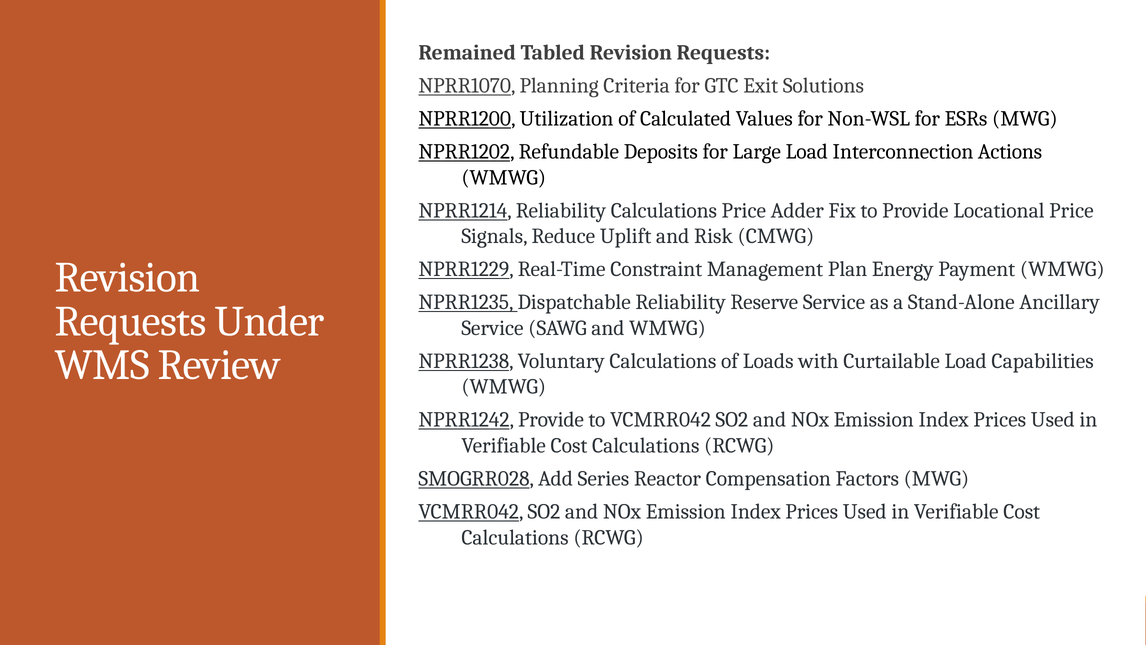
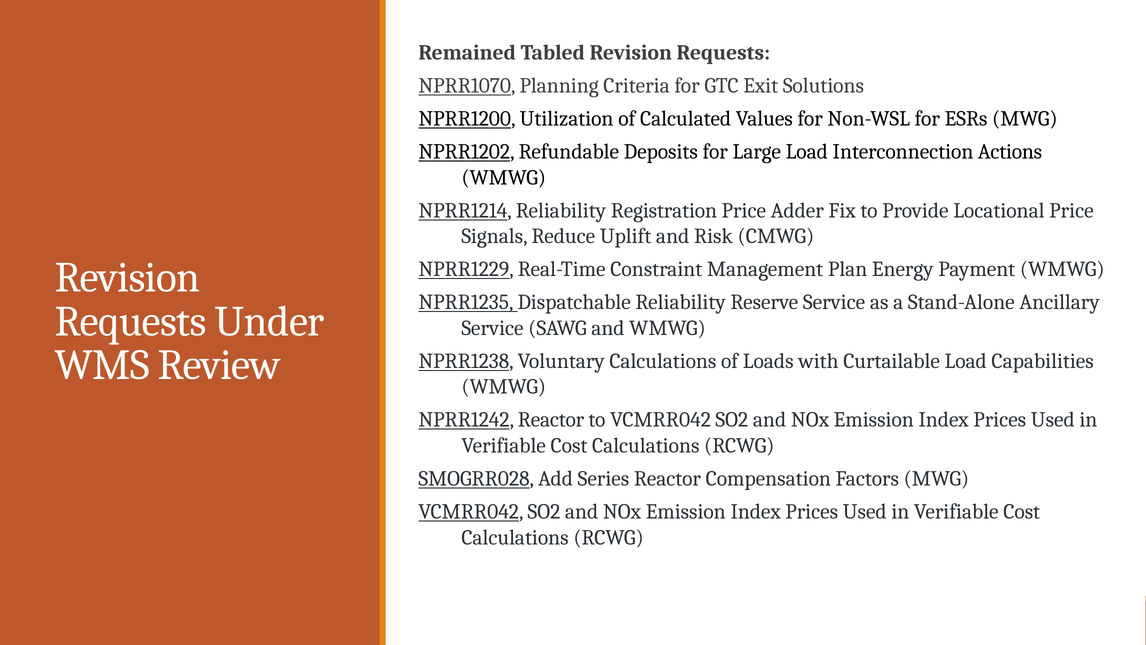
Reliability Calculations: Calculations -> Registration (664, 210)
NPRR1242 Provide: Provide -> Reactor (551, 420)
